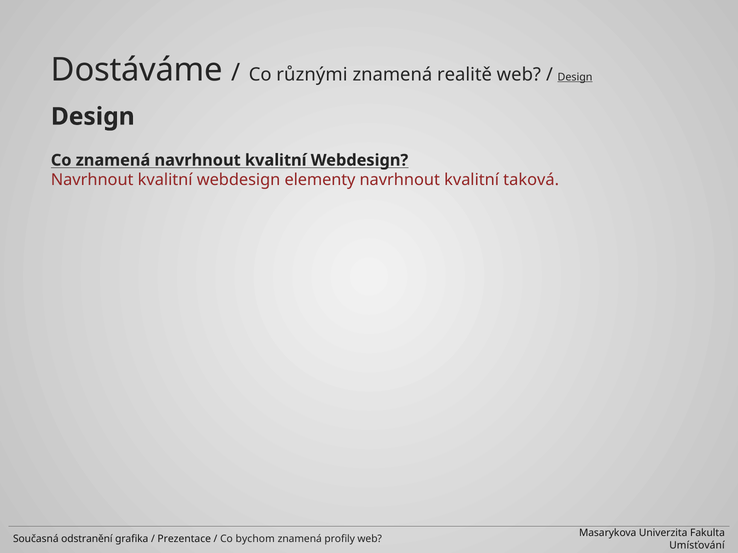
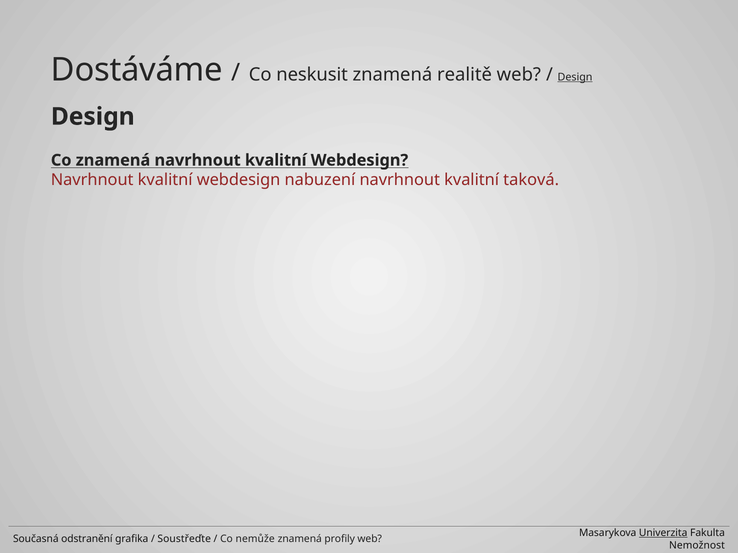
různými: různými -> neskusit (312, 75)
elementy: elementy -> nabuzení (320, 180)
Univerzita underline: none -> present (663, 533)
Prezentace: Prezentace -> Soustřeďte (184, 539)
bychom: bychom -> nemůže (255, 539)
Umísťování: Umísťování -> Nemožnost (697, 546)
